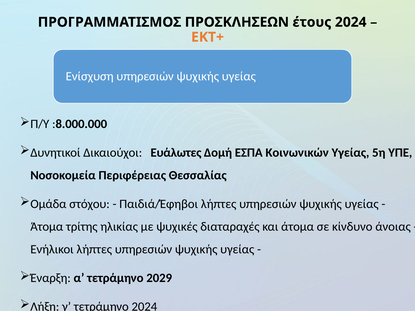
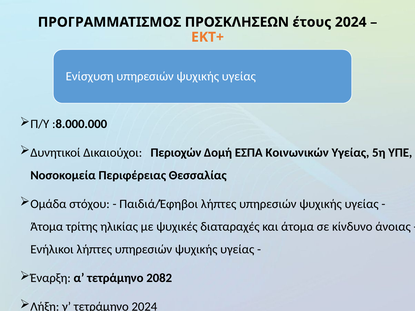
Ευάλωτες: Ευάλωτες -> Περιοχών (176, 153)
2029: 2029 -> 2082 (159, 278)
